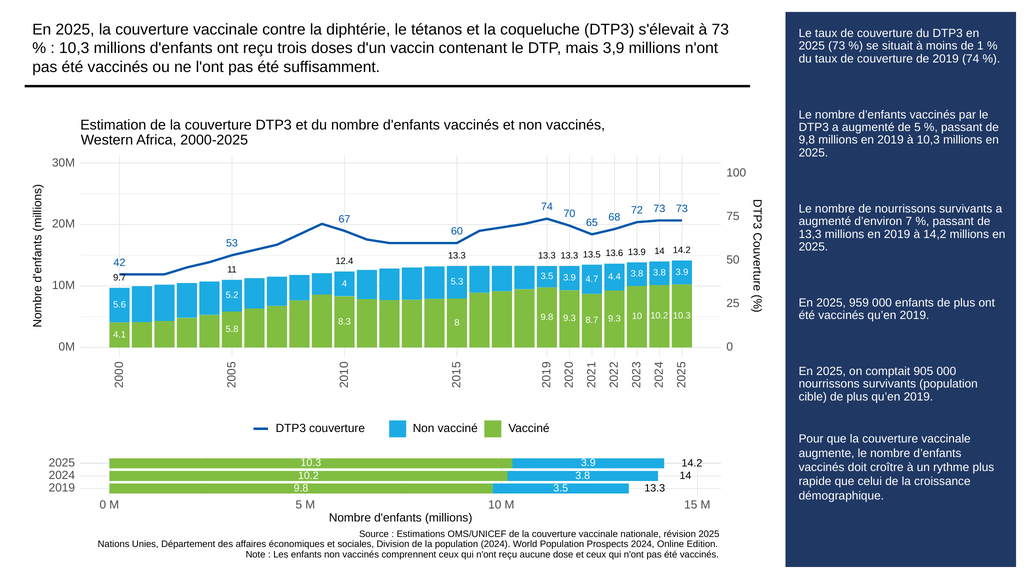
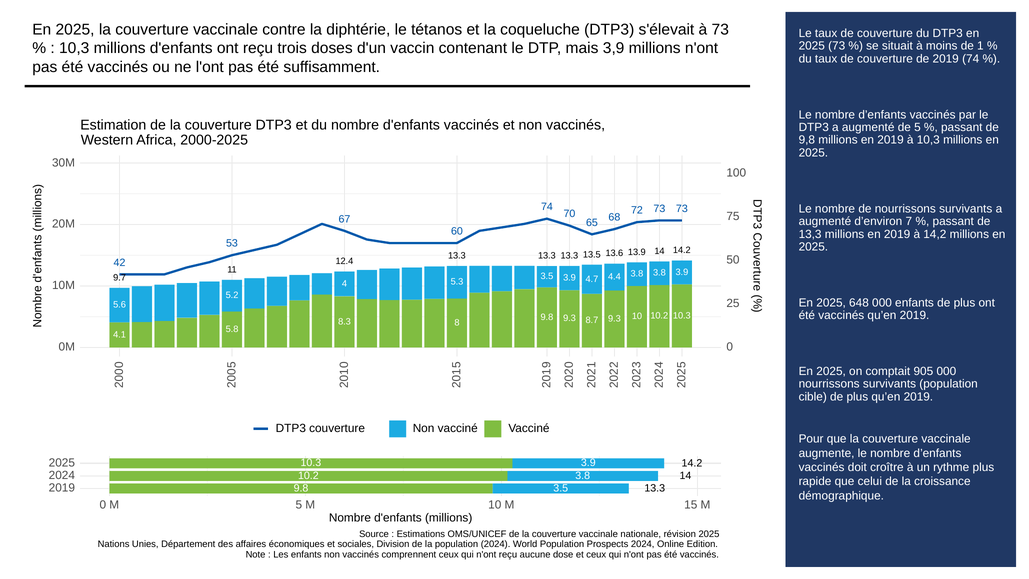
959: 959 -> 648 (859, 303)
